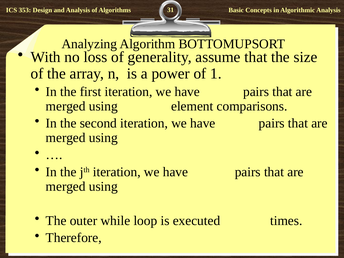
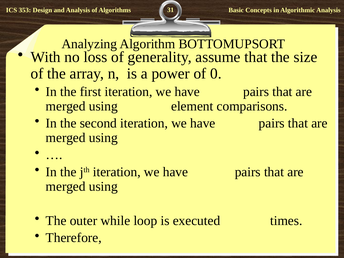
1: 1 -> 0 (216, 73)
